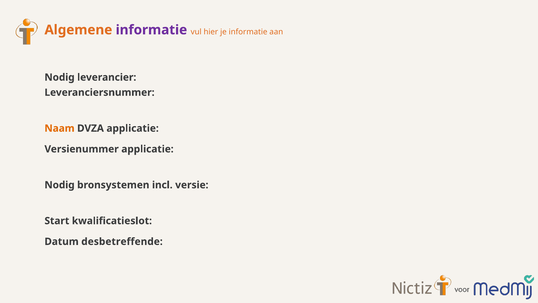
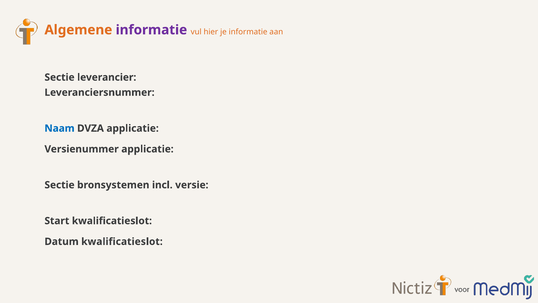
Nodig: Nodig -> Sectie (60, 77)
Naam colour: orange -> blue (60, 128)
Nodig: Nodig -> Sectie (60, 185)
Datum desbetreffende: desbetreffende -> kwalificatieslot (122, 241)
